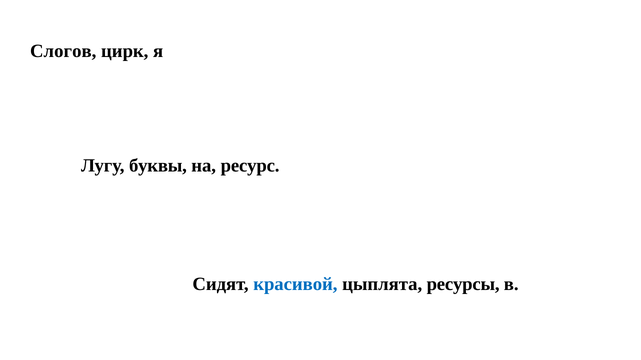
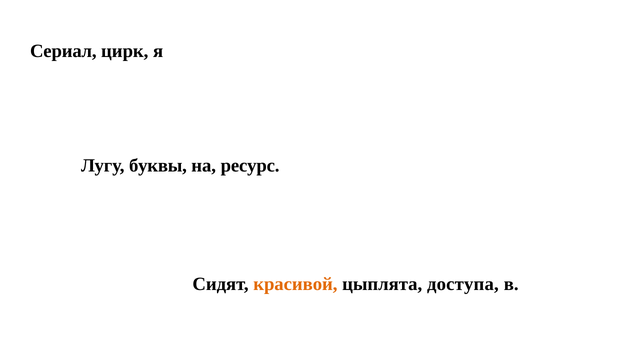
Слогов: Слогов -> Сериал (63, 51)
красивой colour: blue -> orange (295, 284)
ресурсы: ресурсы -> доступа (463, 284)
